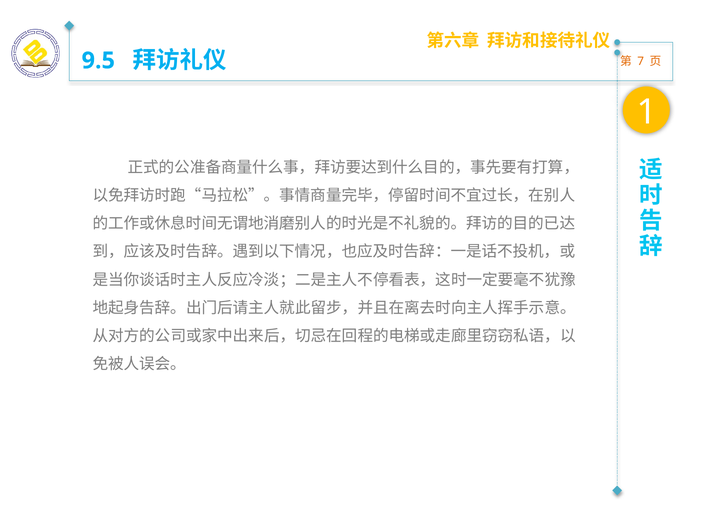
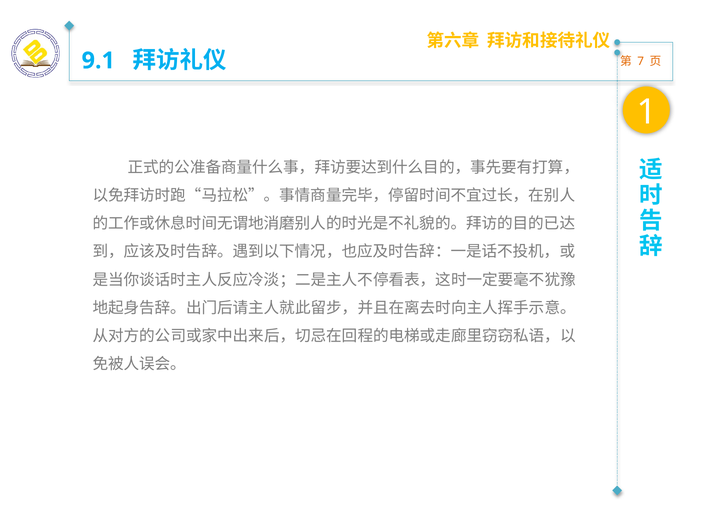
9.5: 9.5 -> 9.1 (98, 61)
